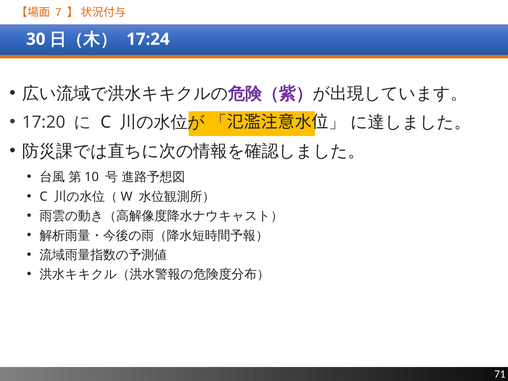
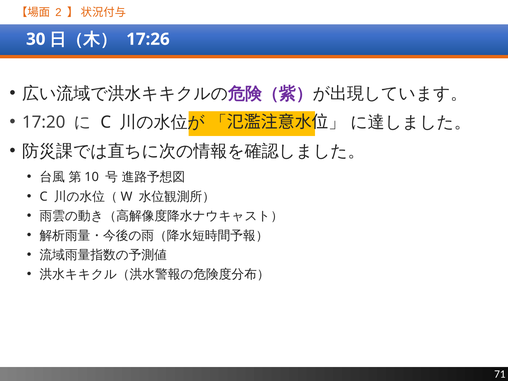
7: 7 -> 2 (58, 12)
17:24: 17:24 -> 17:26 (148, 39)
